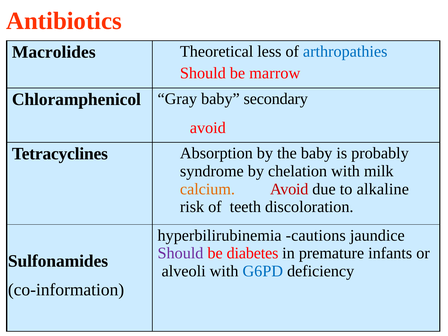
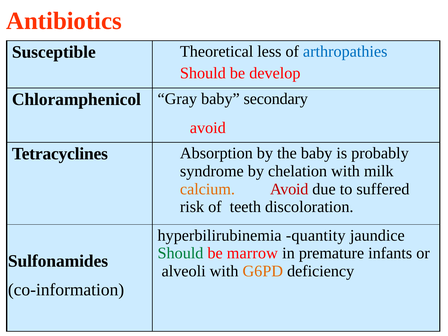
Macrolides: Macrolides -> Susceptible (54, 52)
marrow: marrow -> develop (275, 73)
alkaline: alkaline -> suffered (383, 189)
cautions: cautions -> quantity (316, 235)
Should colour: purple -> green (180, 253)
diabetes: diabetes -> marrow (252, 253)
G6PD colour: blue -> orange (263, 271)
